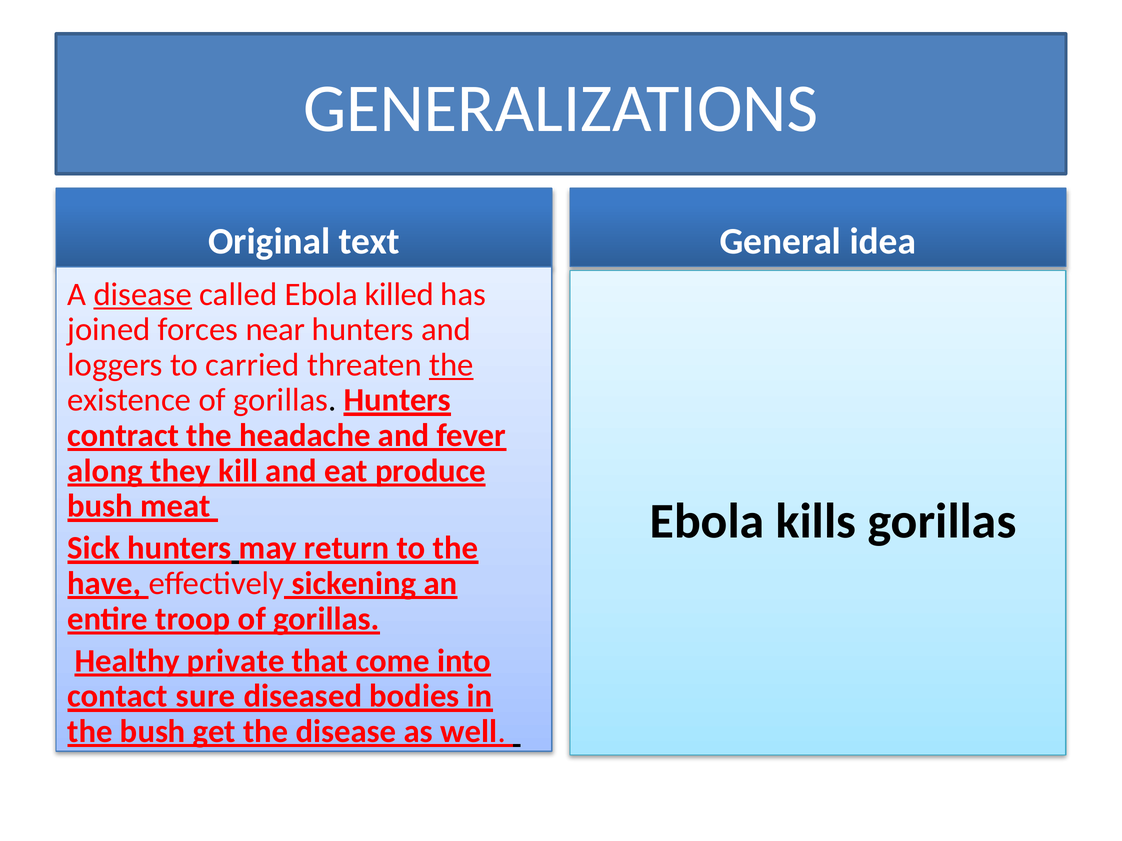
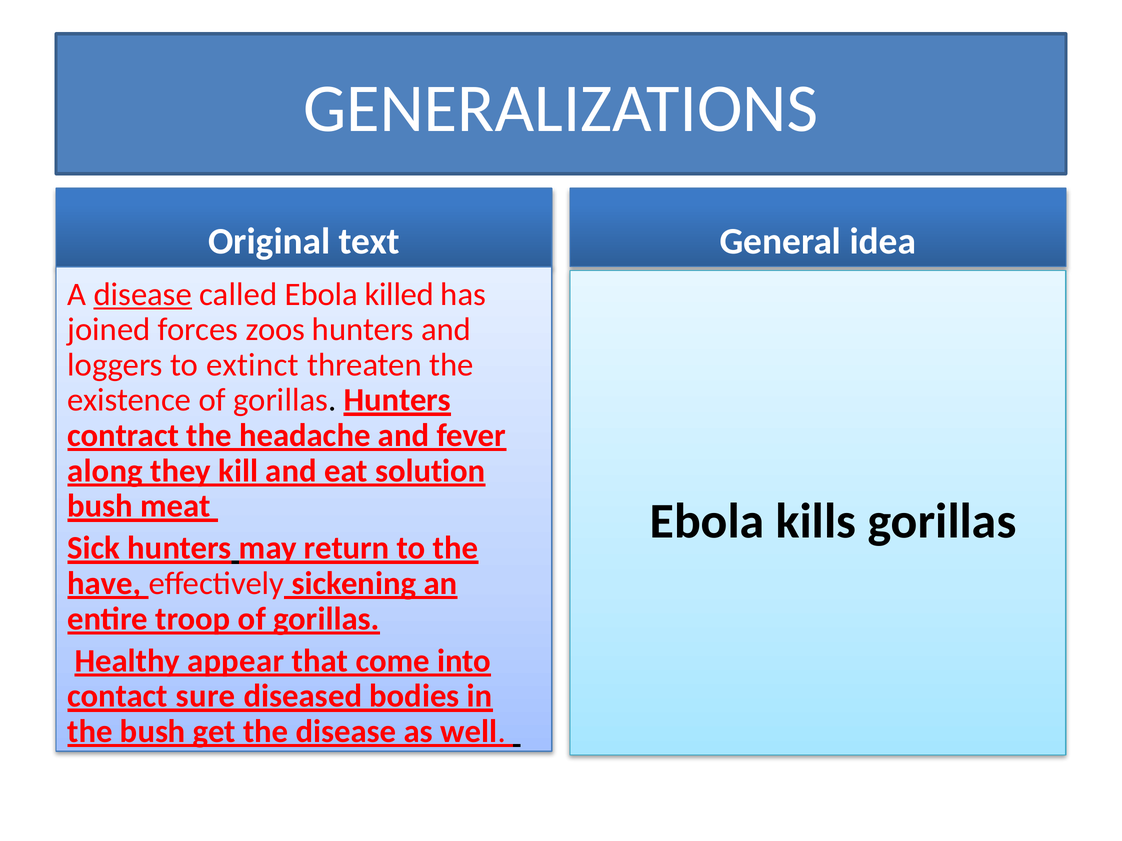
near: near -> zoos (275, 330)
carried: carried -> extinct (252, 365)
the underline: present -> none (451, 365)
produce: produce -> solution (430, 471)
private: private -> appear (236, 661)
